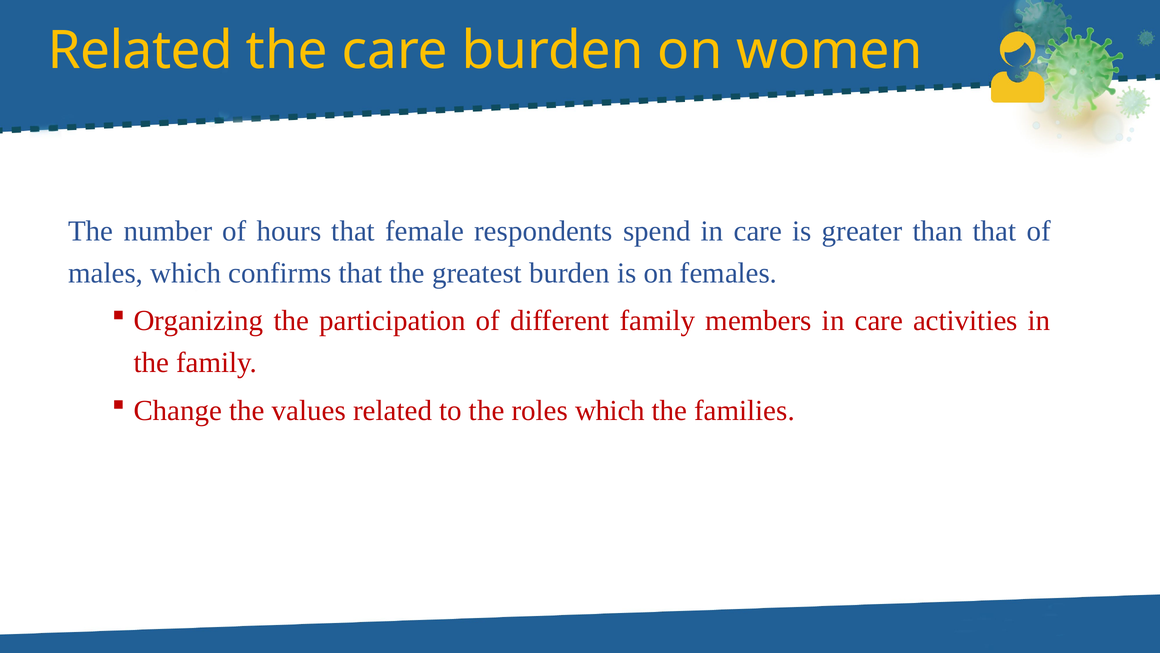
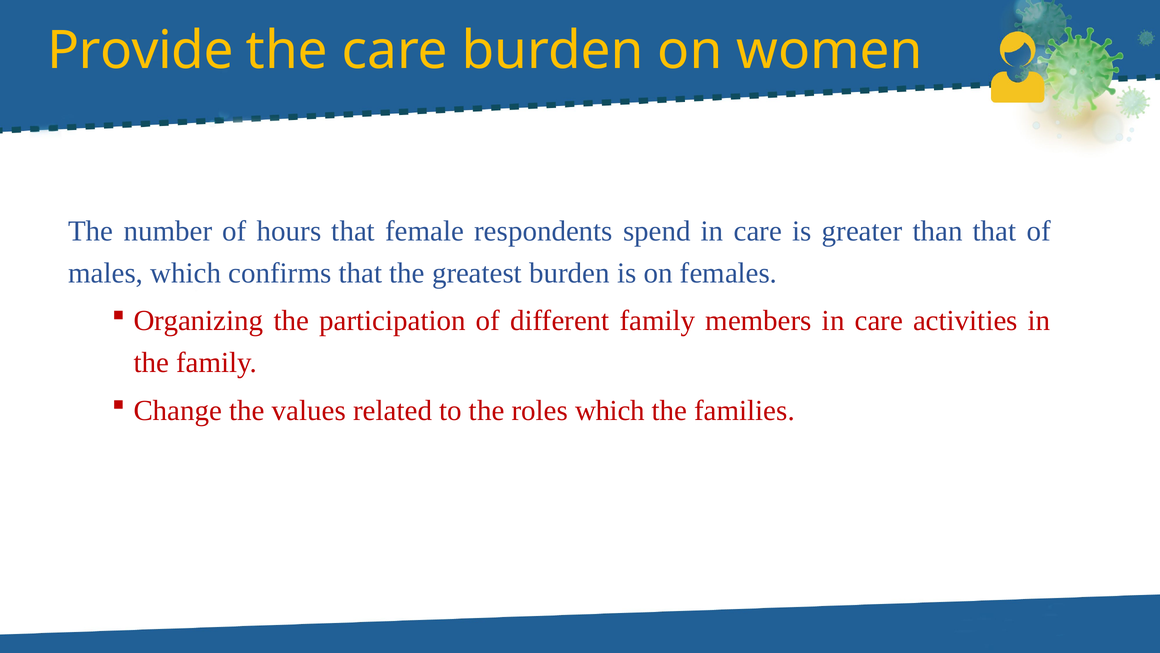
Related: Related -> Provide (140, 50)
